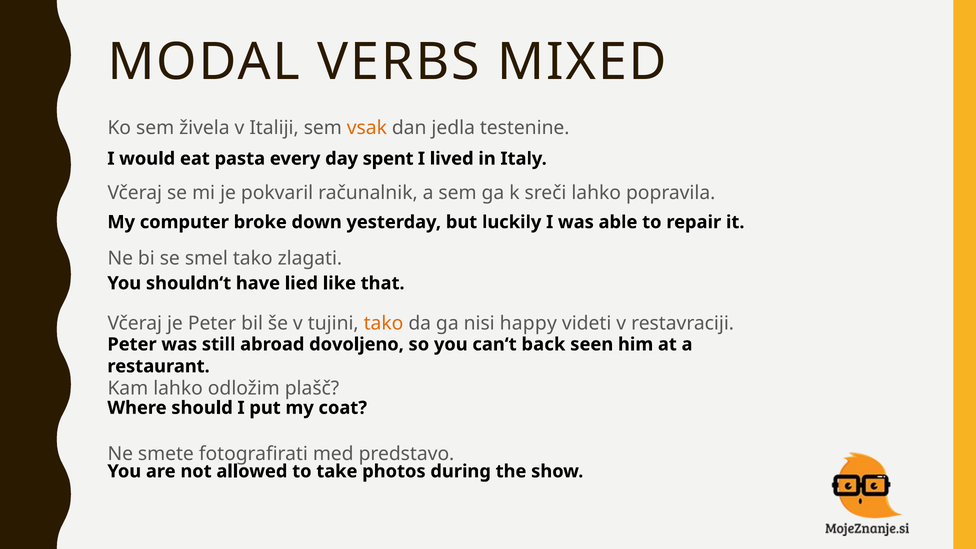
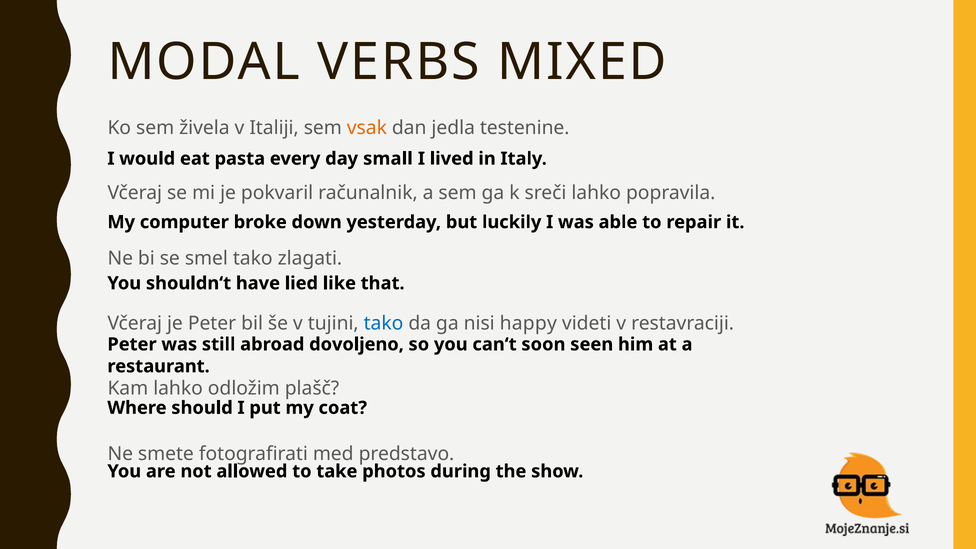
spent: spent -> small (388, 159)
tako colour: orange -> blue (384, 323)
back: back -> soon (543, 344)
